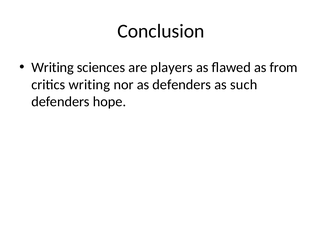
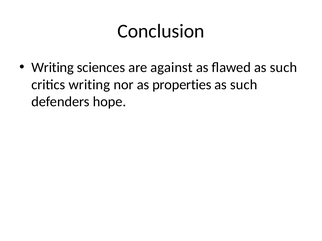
players: players -> against (172, 68)
flawed as from: from -> such (284, 68)
as defenders: defenders -> properties (182, 85)
